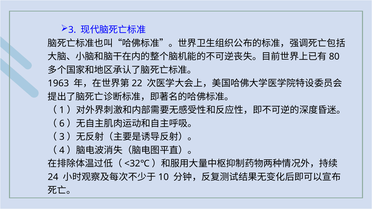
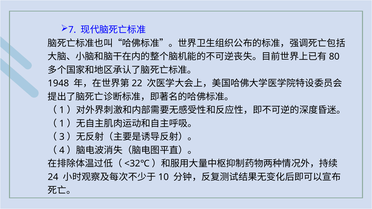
3: 3 -> 7 (72, 30)
1963: 1963 -> 1948 (58, 83)
6: 6 -> 1 (62, 124)
